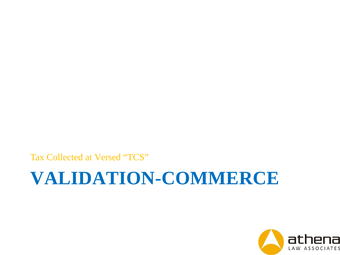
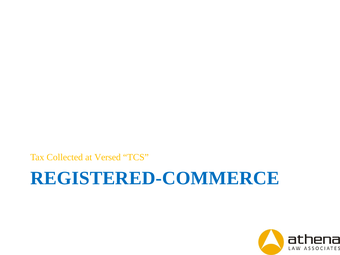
VALIDATION-COMMERCE: VALIDATION-COMMERCE -> REGISTERED-COMMERCE (155, 178)
